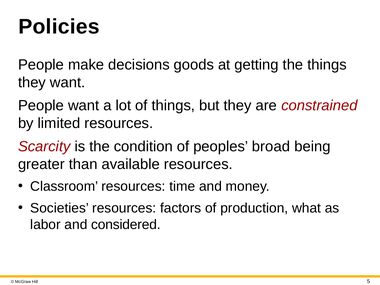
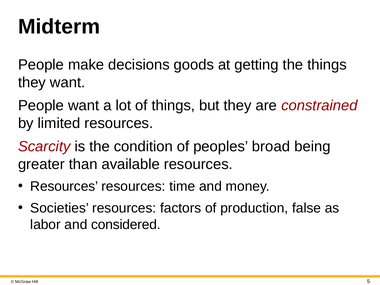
Policies: Policies -> Midterm (59, 27)
Classroom: Classroom -> Resources (64, 186)
what: what -> false (307, 208)
